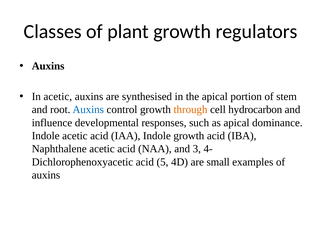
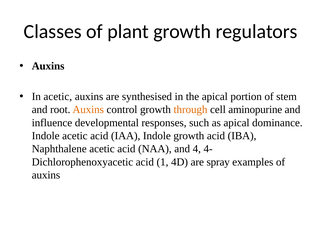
Auxins colour: blue -> orange (88, 109)
hydrocarbon: hydrocarbon -> aminopurine (255, 109)
3: 3 -> 4 (197, 149)
5: 5 -> 1 (162, 162)
small: small -> spray (218, 162)
